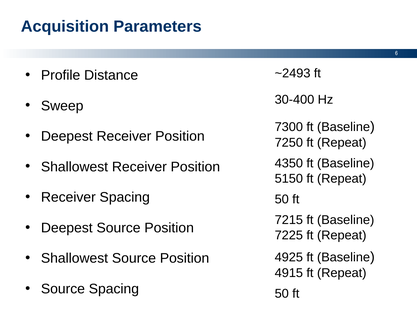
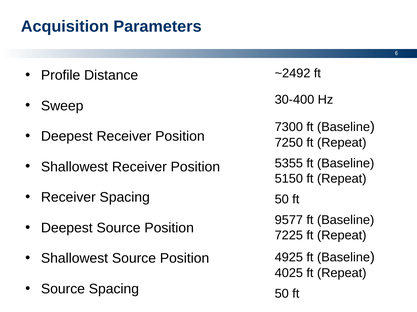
~2493: ~2493 -> ~2492 (293, 73)
4350: 4350 -> 5355 (289, 164)
7215: 7215 -> 9577 (289, 221)
4915: 4915 -> 4025 (289, 273)
